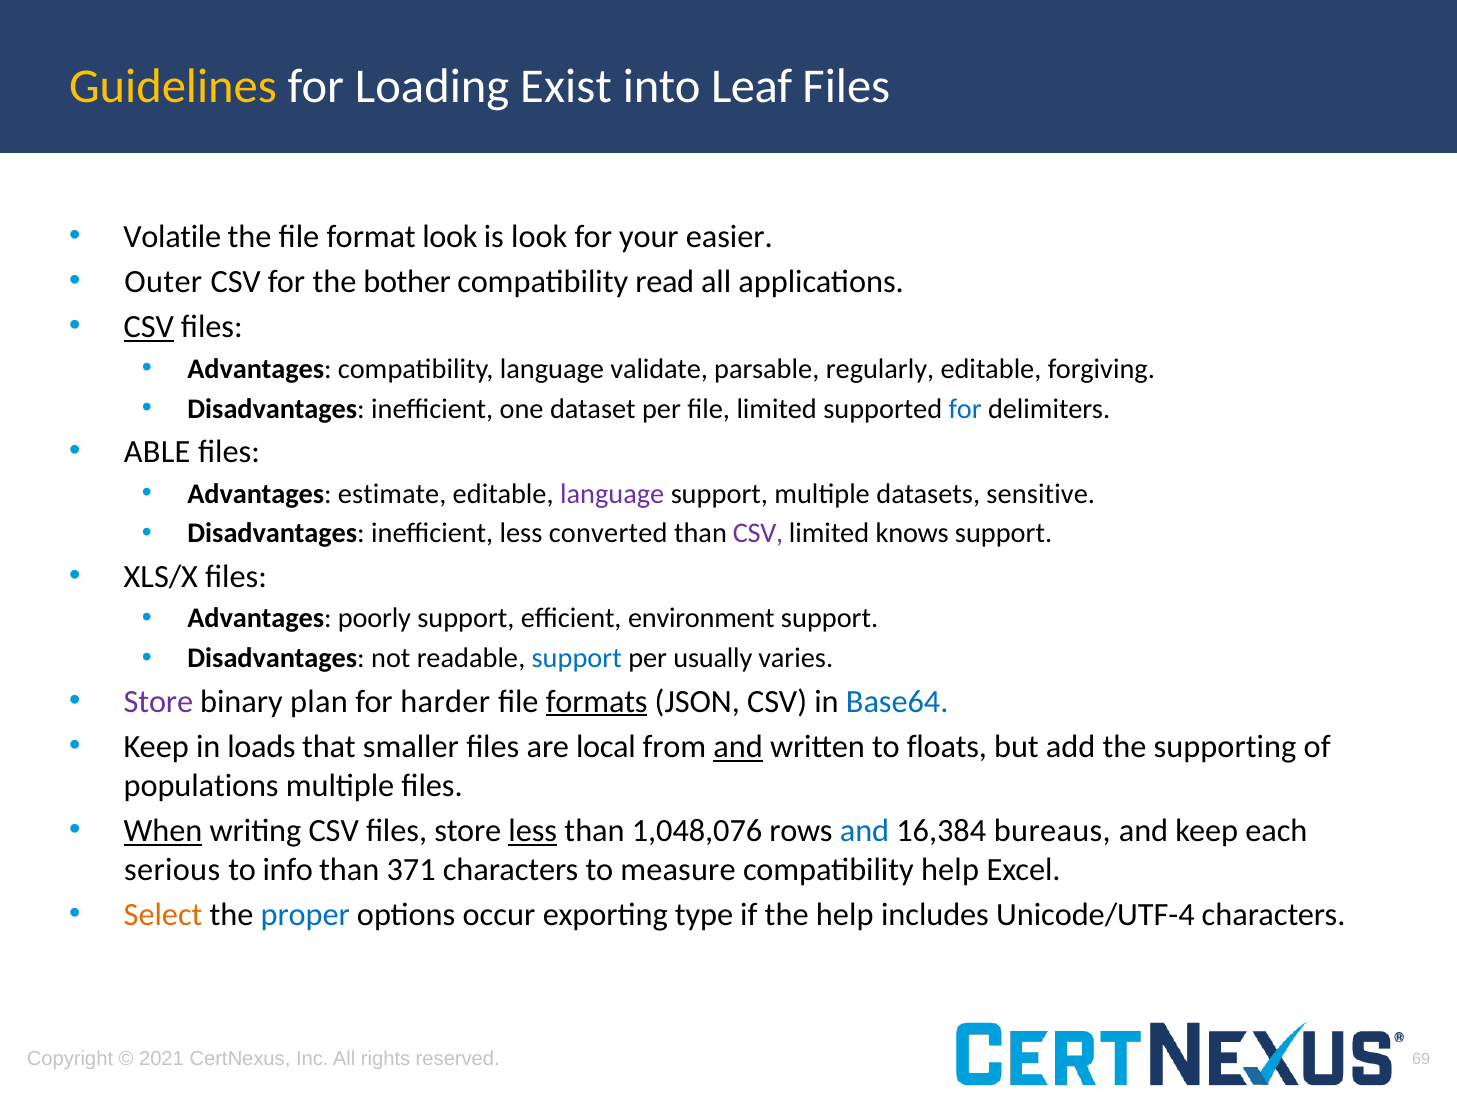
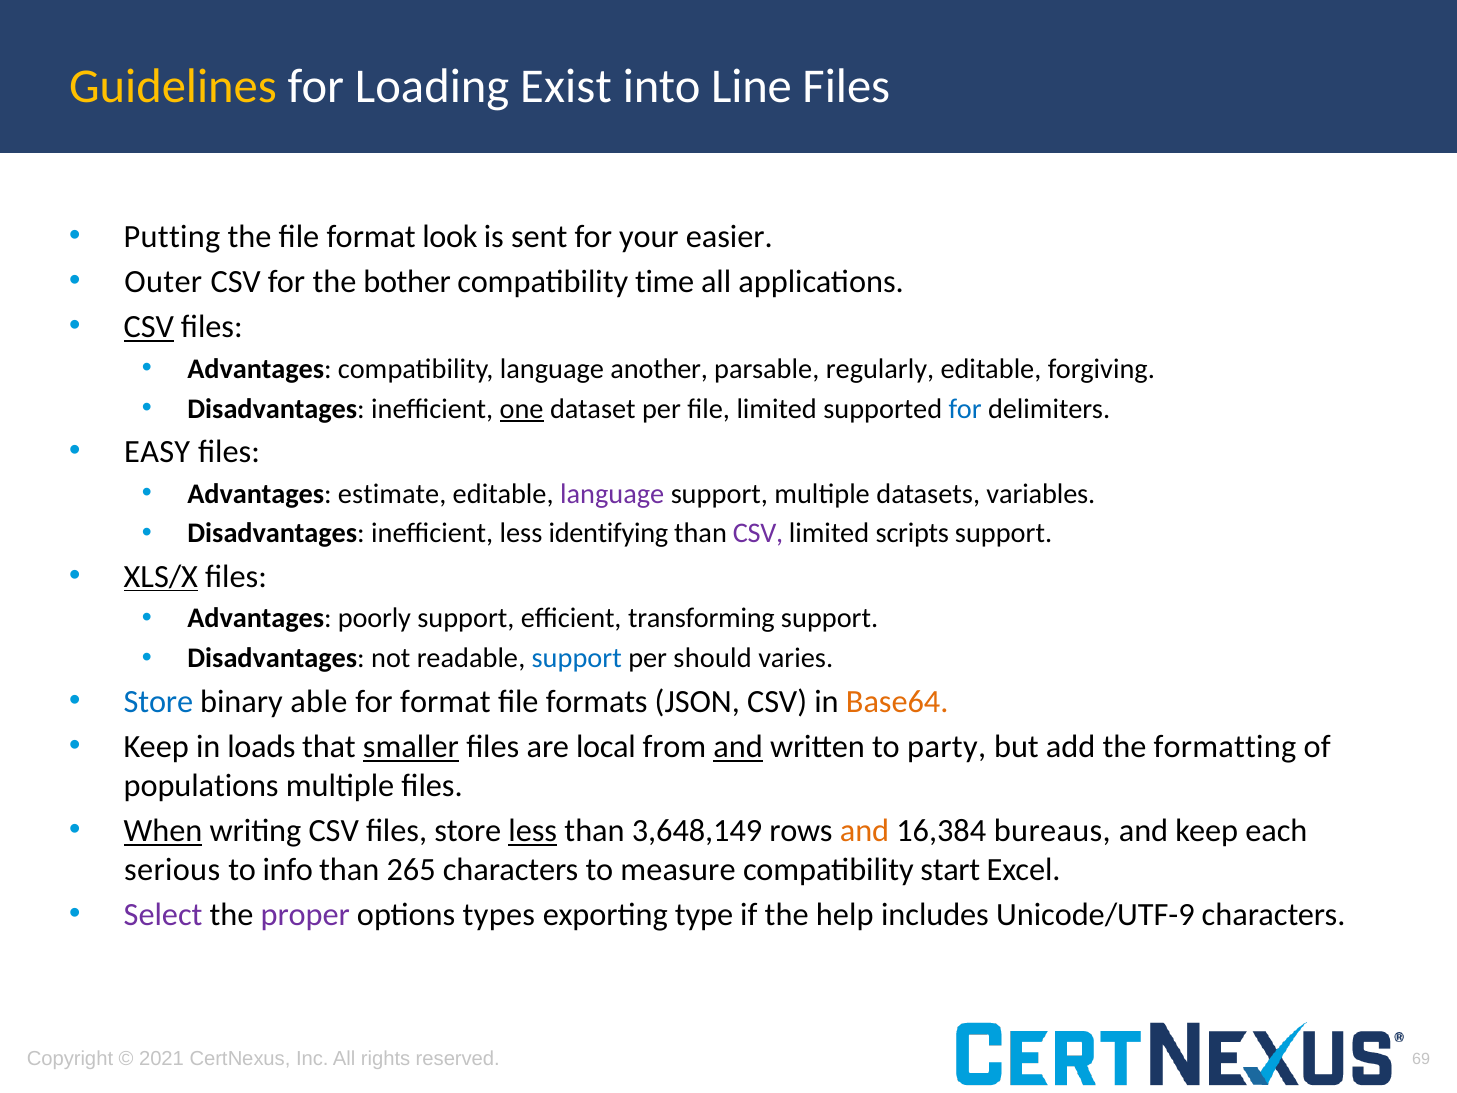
Leaf: Leaf -> Line (751, 87)
Volatile: Volatile -> Putting (172, 236)
is look: look -> sent (539, 236)
read: read -> time (665, 282)
validate: validate -> another (659, 369)
one underline: none -> present (522, 409)
ABLE: ABLE -> EASY (157, 452)
sensitive: sensitive -> variables (1041, 494)
converted: converted -> identifying (608, 533)
knows: knows -> scripts (912, 533)
XLS/X underline: none -> present (161, 576)
environment: environment -> transforming (701, 618)
usually: usually -> should (713, 658)
Store colour: purple -> blue (158, 701)
plan: plan -> able (319, 701)
for harder: harder -> format (445, 701)
formats underline: present -> none (597, 701)
Base64 colour: blue -> orange (897, 701)
smaller underline: none -> present (411, 747)
floats: floats -> party (947, 747)
supporting: supporting -> formatting (1225, 747)
1,048,076: 1,048,076 -> 3,648,149 (697, 831)
and colour: blue -> orange (864, 831)
371: 371 -> 265 (411, 869)
compatibility help: help -> start (950, 869)
Select colour: orange -> purple (163, 915)
proper colour: blue -> purple (305, 915)
occur: occur -> types (499, 915)
Unicode/UTF-4: Unicode/UTF-4 -> Unicode/UTF-9 (1095, 915)
